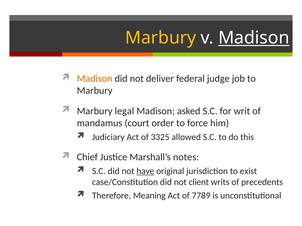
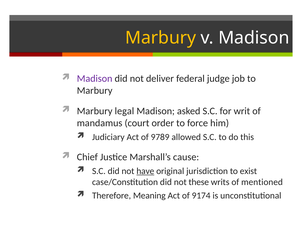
Madison underline: present -> none (254, 38)
Madison colour: orange -> purple (95, 79)
3325: 3325 -> 9789 (160, 137)
notes: notes -> cause (186, 157)
client: client -> these (199, 182)
precedents: precedents -> mentioned (262, 182)
7789: 7789 -> 9174 (201, 196)
